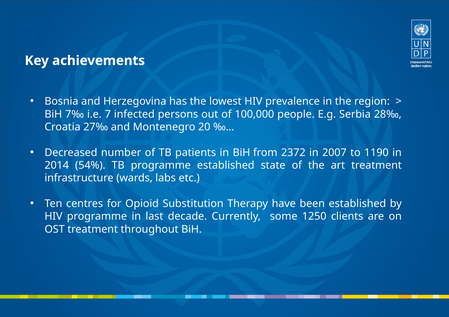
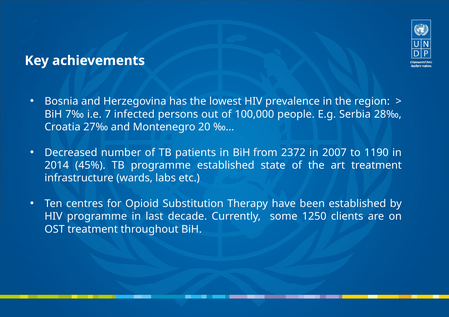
54%: 54% -> 45% (90, 166)
